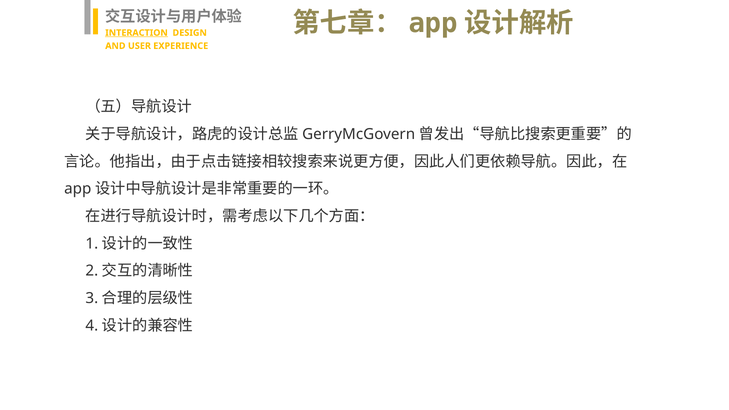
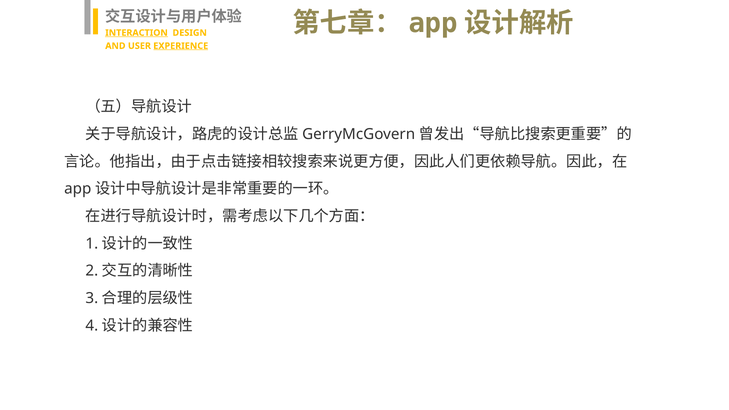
EXPERIENCE underline: none -> present (181, 46)
